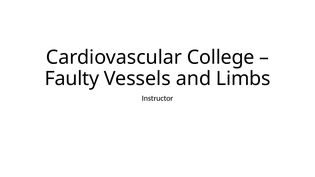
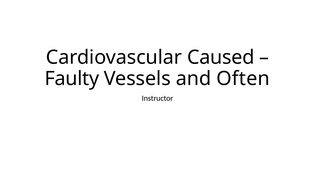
College: College -> Caused (221, 57)
Limbs: Limbs -> Often (243, 79)
